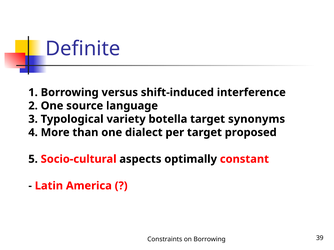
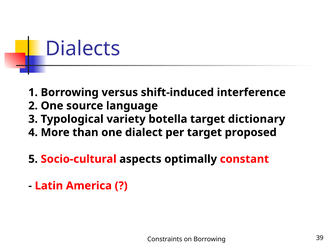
Definite: Definite -> Dialects (83, 49)
synonyms: synonyms -> dictionary (257, 119)
